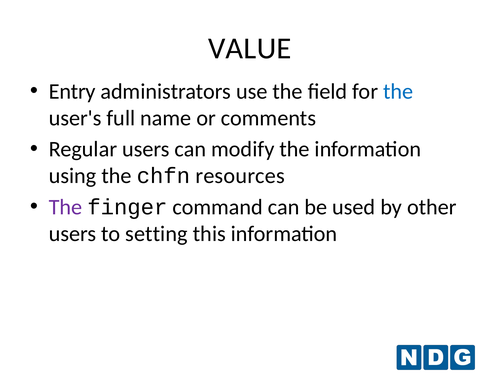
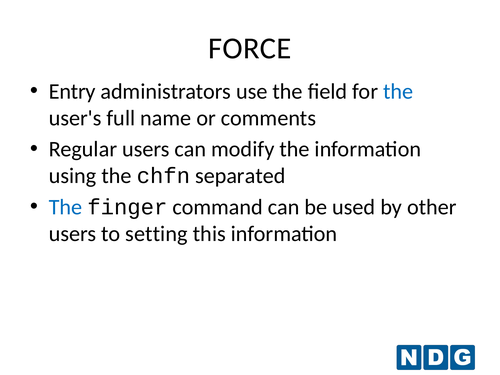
VALUE: VALUE -> FORCE (250, 48)
resources: resources -> separated (240, 176)
The colour: purple -> blue (66, 207)
